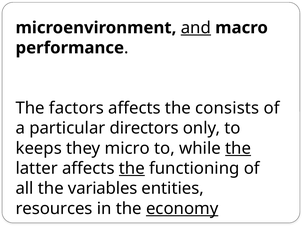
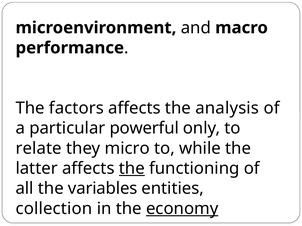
and underline: present -> none (196, 28)
consists: consists -> analysis (227, 108)
directors: directors -> powerful (144, 128)
keeps: keeps -> relate (39, 149)
the underline: present -> none (238, 149)
resources: resources -> collection (54, 209)
